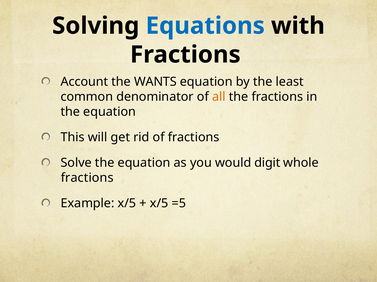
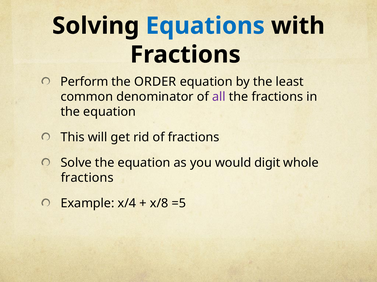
Account: Account -> Perform (84, 82)
WANTS: WANTS -> ORDER (155, 82)
all colour: orange -> purple (219, 97)
Example x/5: x/5 -> x/4 (127, 204)
x/5: x/5 -> x/8 (159, 204)
